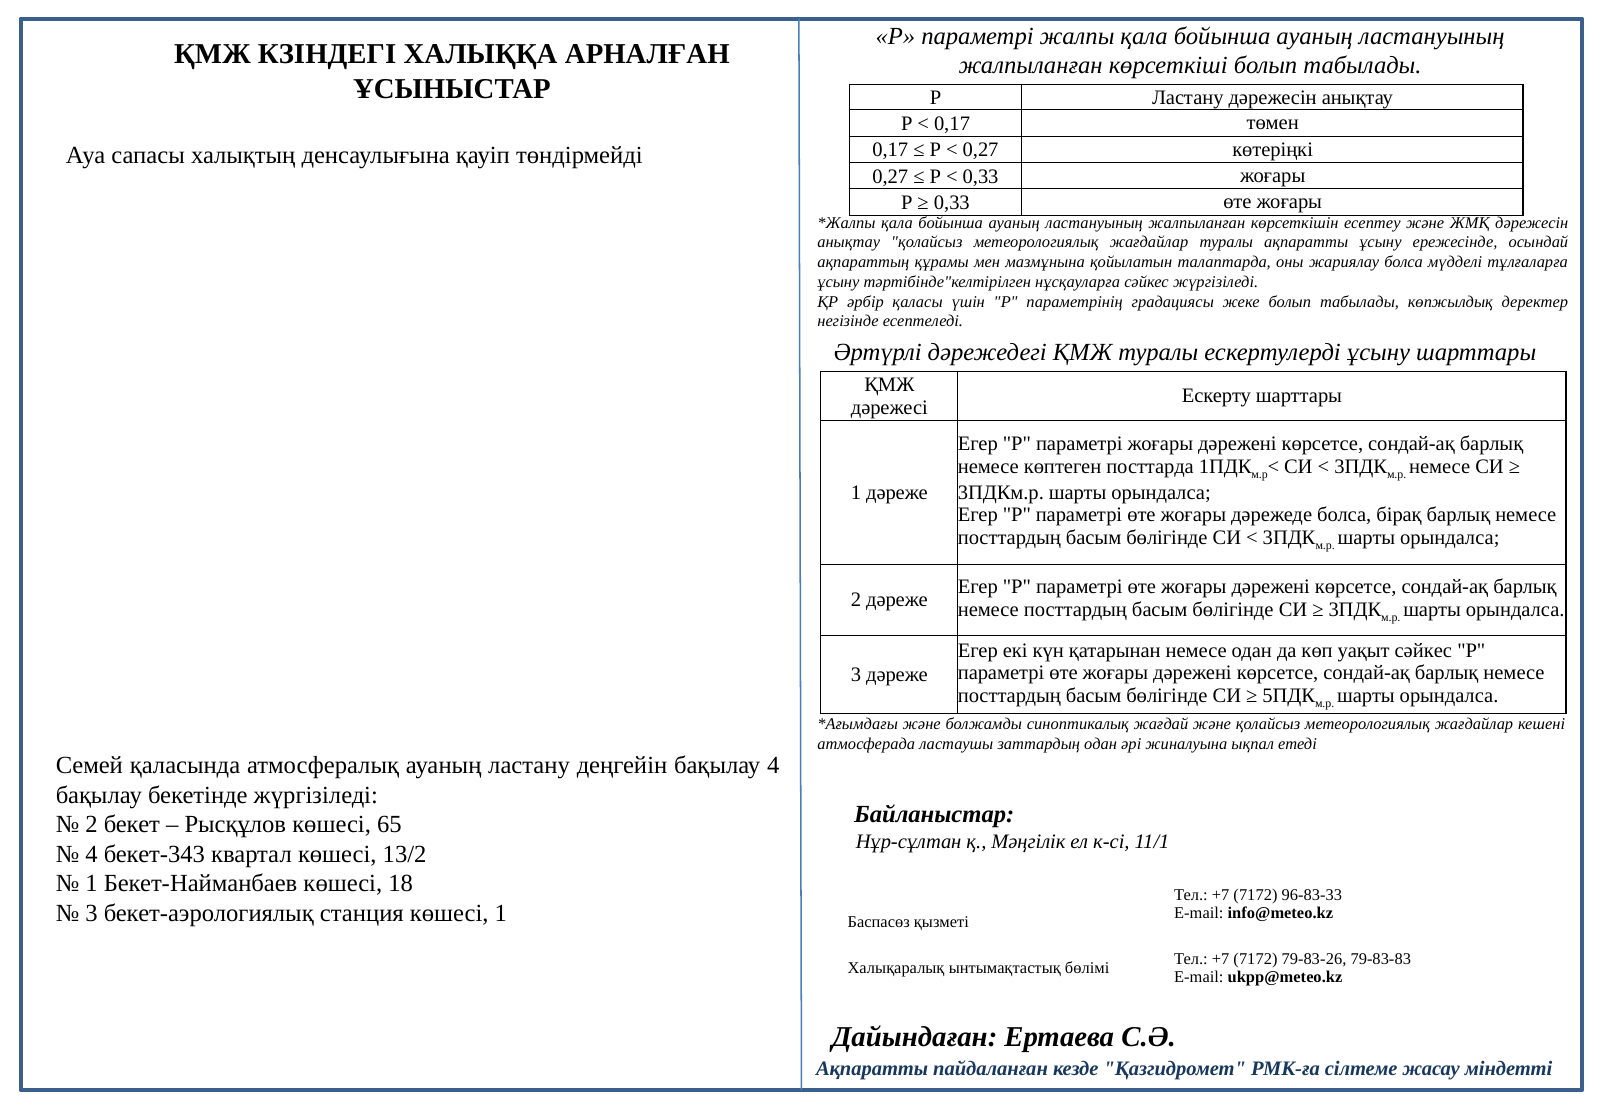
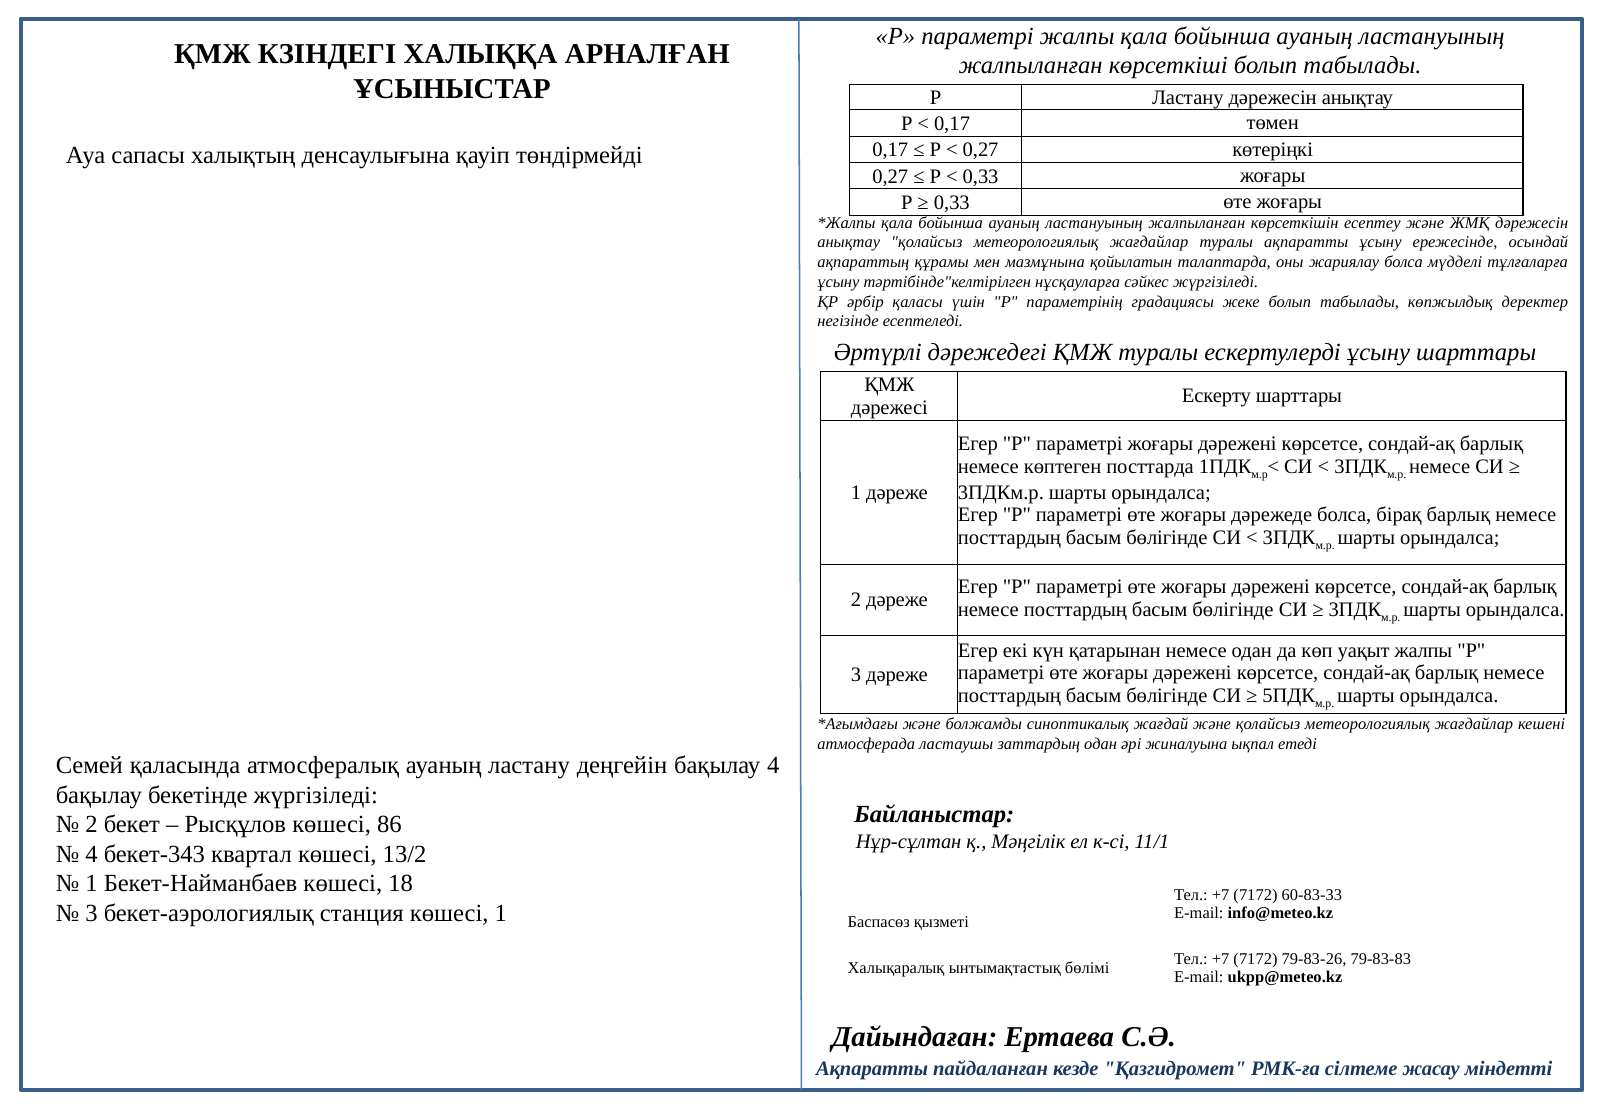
уақыт сәйкес: сәйкес -> жалпы (1423, 651)
65: 65 -> 86 (389, 825)
96-83-33: 96-83-33 -> 60-83-33 (1312, 895)
